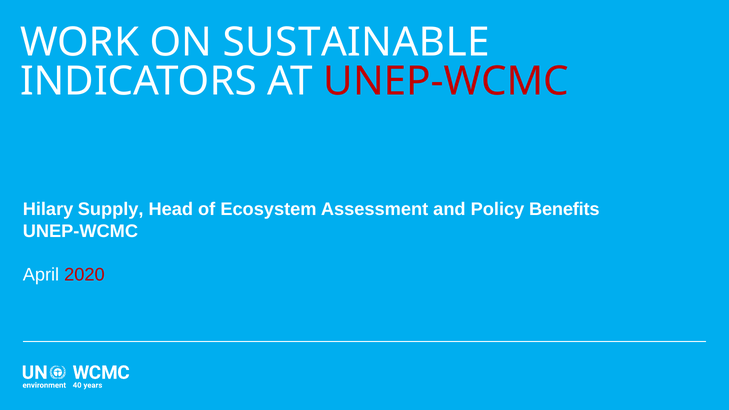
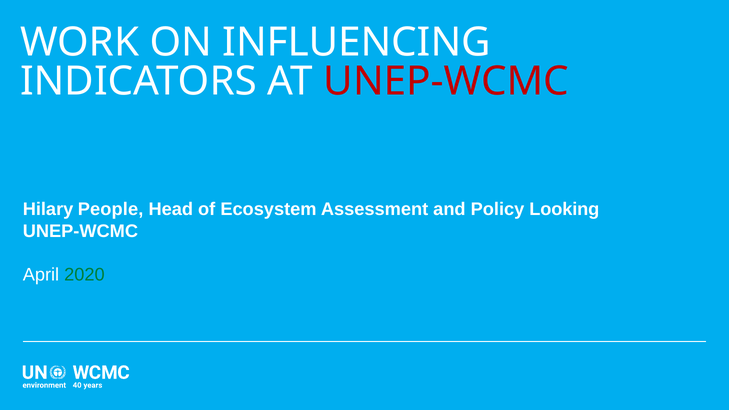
SUSTAINABLE: SUSTAINABLE -> INFLUENCING (357, 42)
Supply: Supply -> People (111, 209)
Benefits: Benefits -> Looking (564, 209)
2020 colour: red -> green (84, 275)
